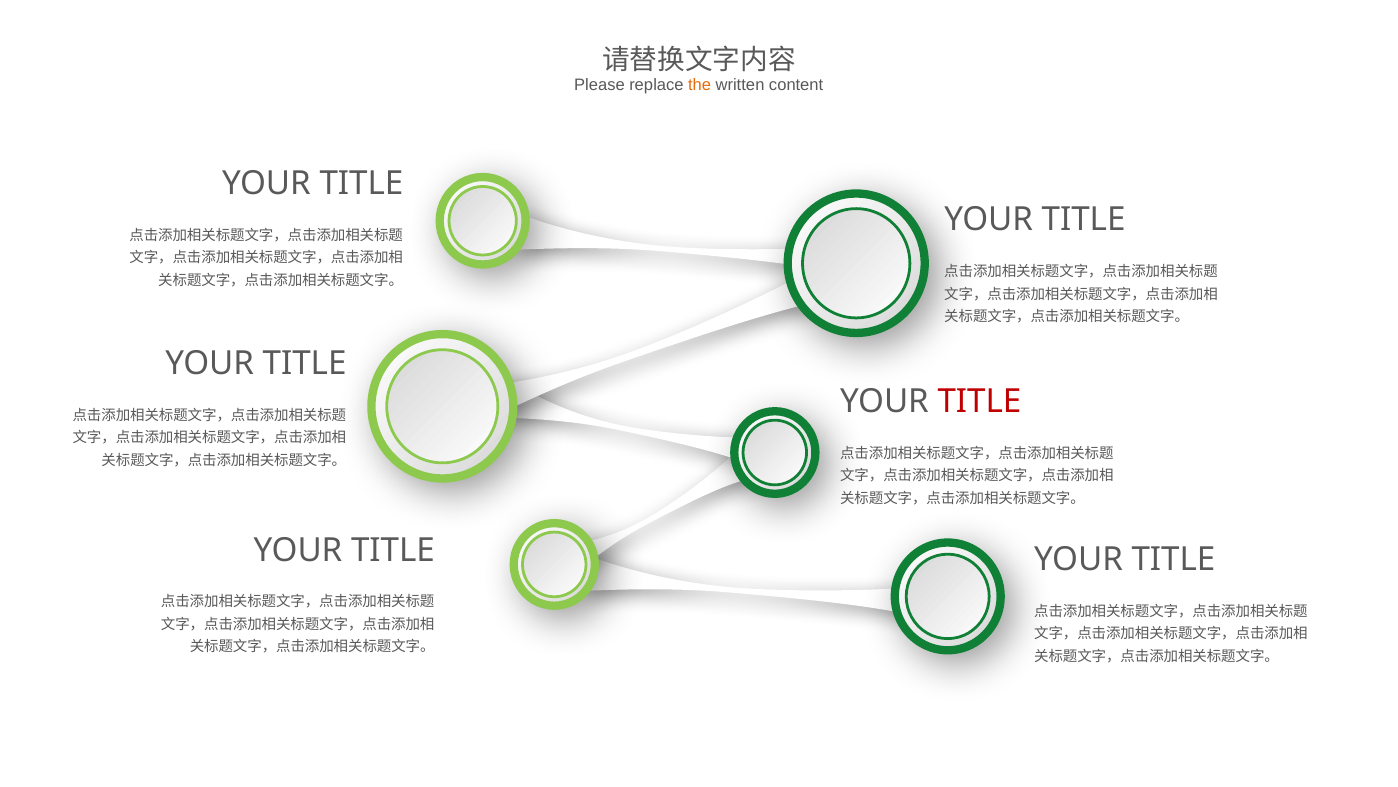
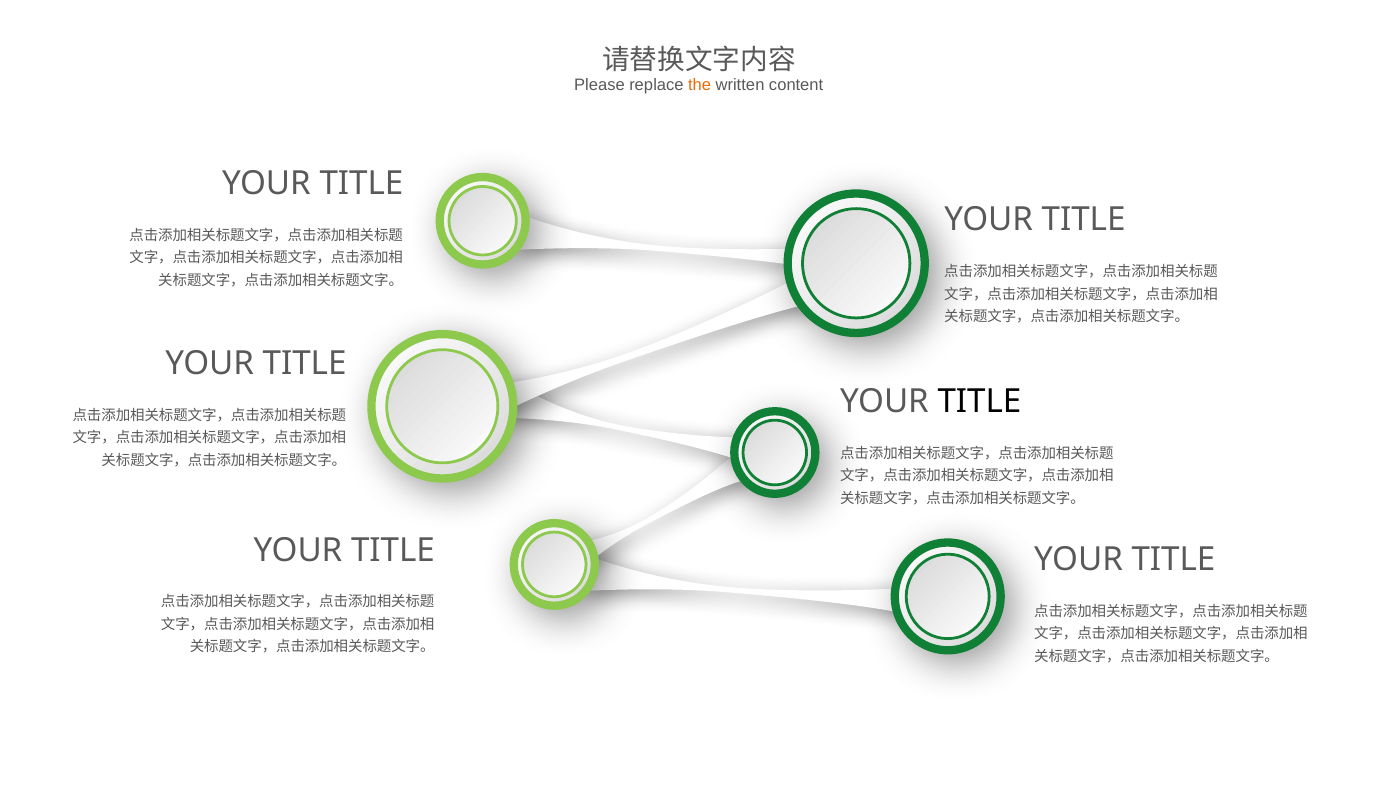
TITLE colour: red -> black (979, 401)
